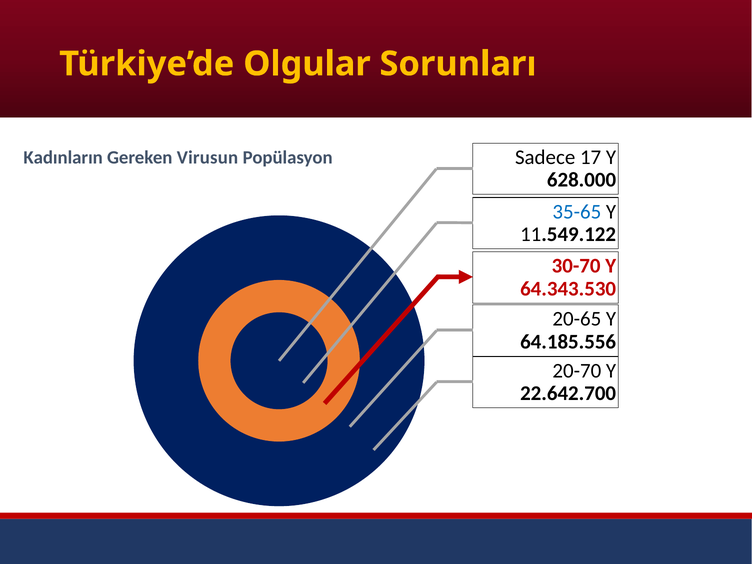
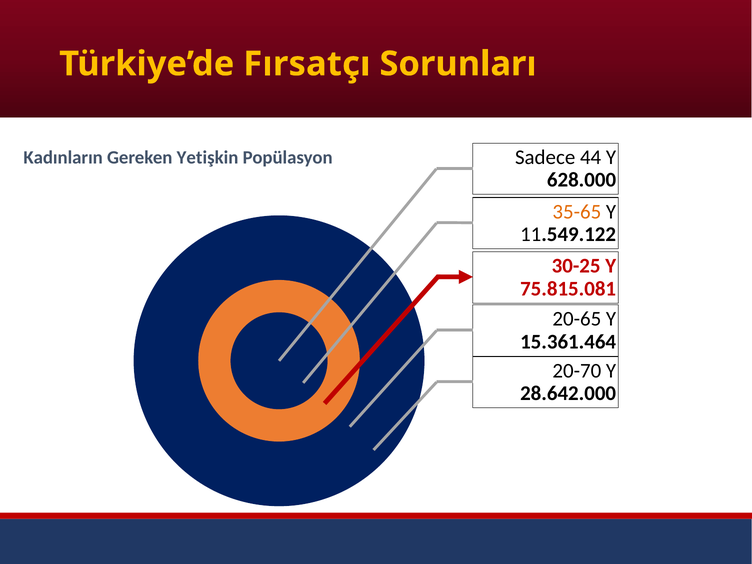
Olgular: Olgular -> Fırsatçı (307, 64)
Virusun: Virusun -> Yetişkin (208, 158)
17: 17 -> 44 (591, 157)
35-65 colour: blue -> orange (577, 212)
30-70: 30-70 -> 30-25 (576, 266)
64.343.530: 64.343.530 -> 75.815.081 (568, 289)
64.185.556: 64.185.556 -> 15.361.464 (568, 342)
22.642.700: 22.642.700 -> 28.642.000 (568, 393)
